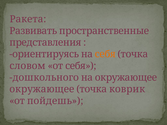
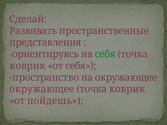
Ракета: Ракета -> Сделай (28, 19)
себя colour: orange -> green (105, 54)
словом: словом -> коврик (28, 66)
дошкольного: дошкольного -> пространство (44, 78)
